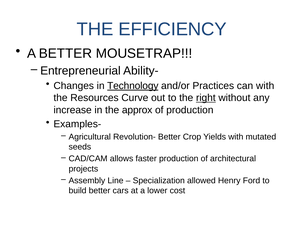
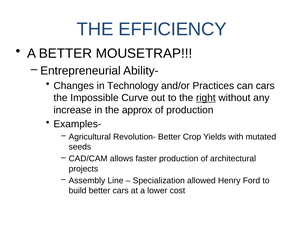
Technology underline: present -> none (133, 86)
can with: with -> cars (265, 86)
Resources: Resources -> Impossible (94, 98)
